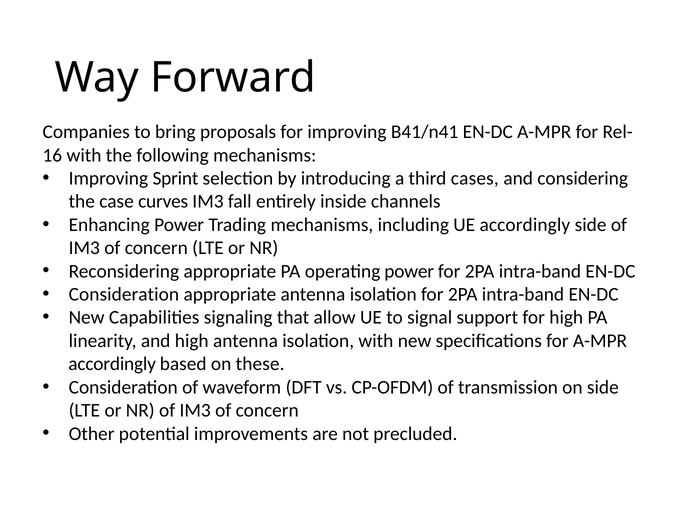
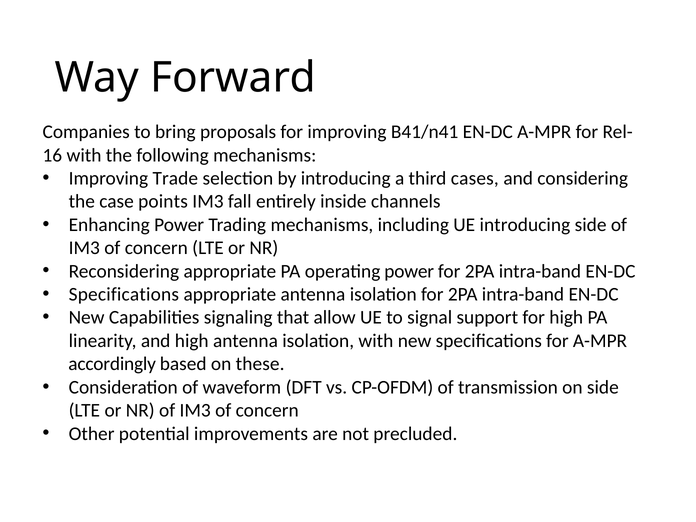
Sprint: Sprint -> Trade (175, 178)
curves: curves -> points (163, 202)
UE accordingly: accordingly -> introducing (525, 225)
Consideration: Consideration -> Specifications (124, 294)
